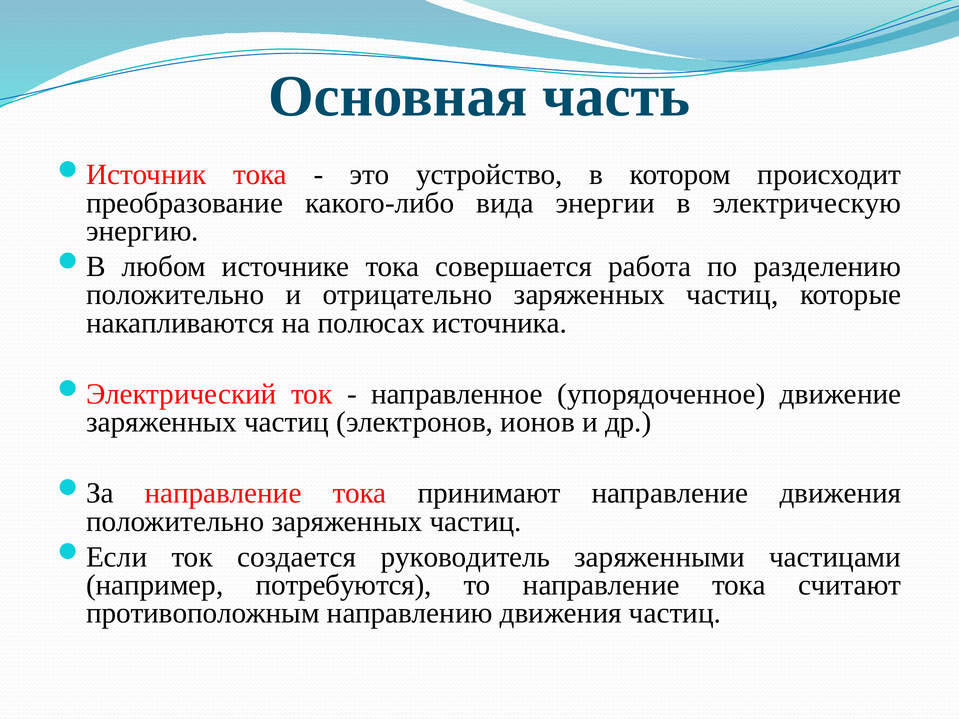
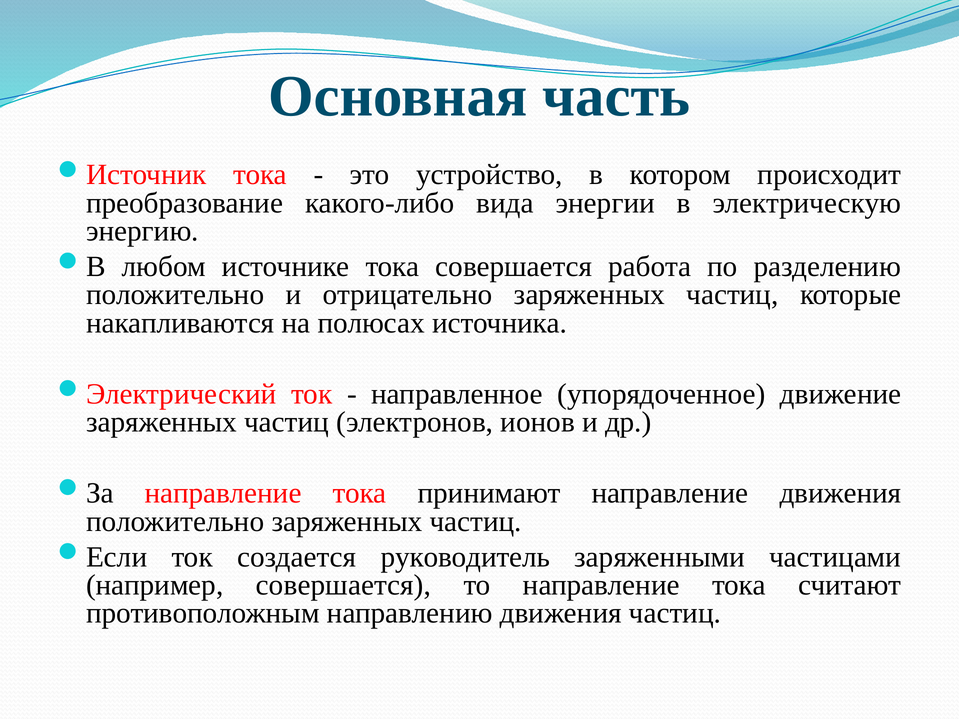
например потребуются: потребуются -> совершается (343, 585)
